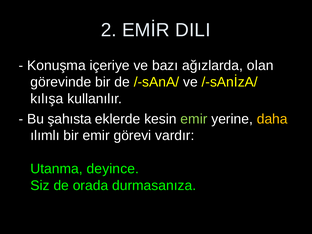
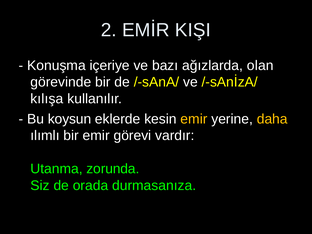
DILI: DILI -> KIŞI (193, 30)
şahısta: şahısta -> koysun (70, 119)
emir colour: light green -> yellow (194, 119)
deyince: deyince -> zorunda (113, 169)
